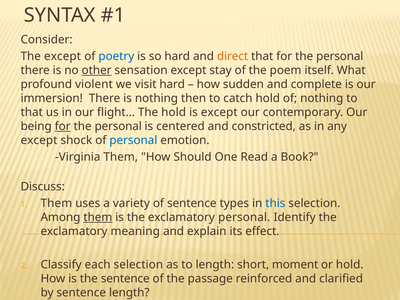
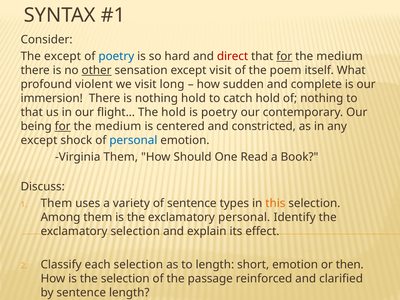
direct colour: orange -> red (233, 56)
for underline: none -> present (284, 56)
personal: personal -> medium (340, 56)
except stay: stay -> visit (220, 70)
visit hard: hard -> long (172, 84)
nothing then: then -> hold (193, 98)
is except: except -> poetry (219, 112)
personal: personal -> medium (118, 126)
this colour: blue -> orange (275, 203)
them underline: present -> none (98, 217)
exclamatory meaning: meaning -> selection (135, 231)
short moment: moment -> emotion (295, 265)
or hold: hold -> then (350, 265)
the sentence: sentence -> selection (125, 279)
